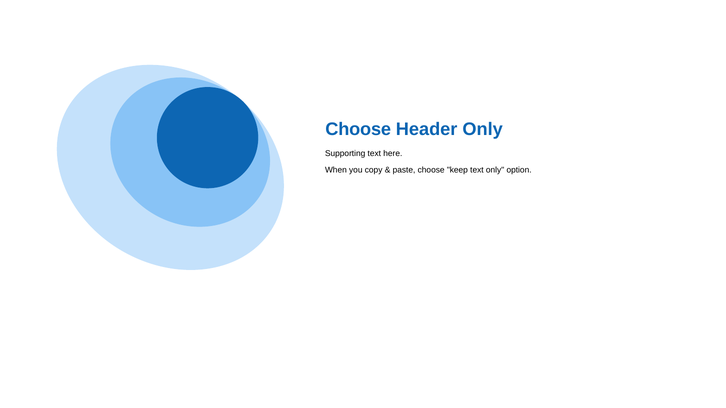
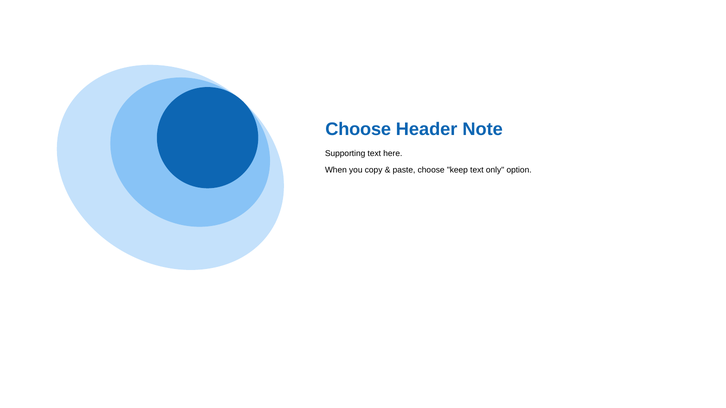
Header Only: Only -> Note (483, 129)
